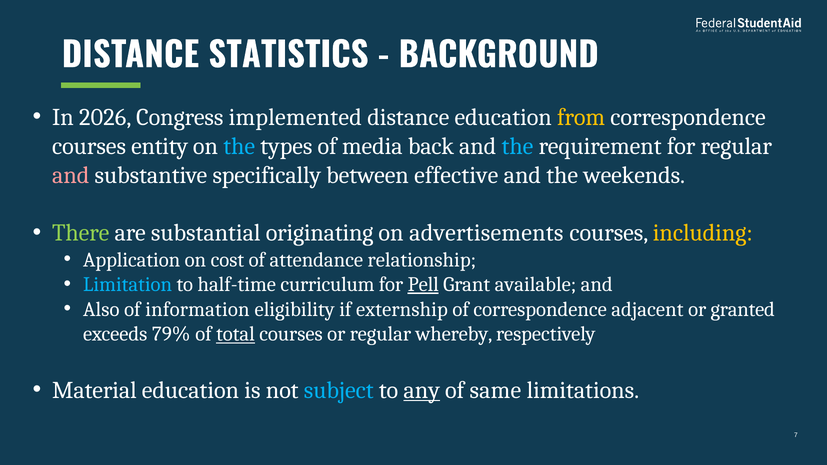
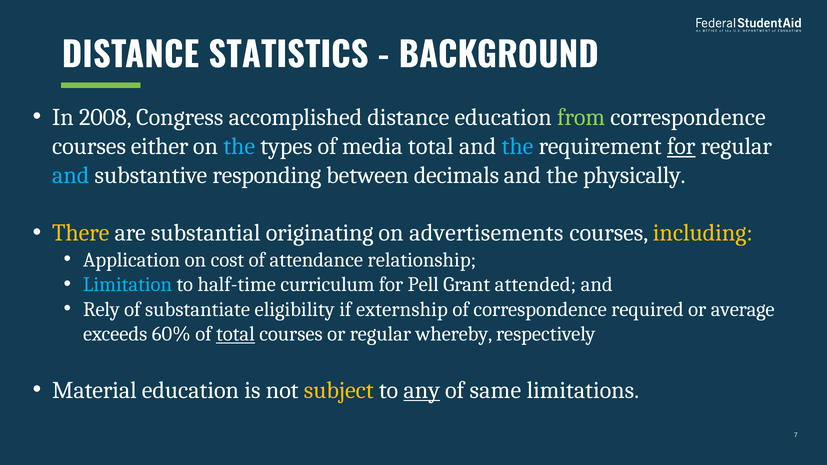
2026: 2026 -> 2008 (105, 117)
implemented: implemented -> accomplished (295, 117)
from colour: yellow -> light green (581, 117)
entity: entity -> either (160, 146)
media back: back -> total (431, 146)
for underline: none -> present (681, 146)
and colour: pink -> light blue (71, 175)
specifically: specifically -> responding (267, 175)
effective: effective -> decimals (456, 175)
weekends: weekends -> physically (634, 175)
There colour: light green -> yellow (81, 233)
Pell underline: present -> none (423, 285)
available: available -> attended (535, 285)
Also: Also -> Rely (101, 309)
information: information -> substantiate (198, 309)
adjacent: adjacent -> required (647, 309)
granted: granted -> average (743, 309)
79%: 79% -> 60% (171, 334)
subject colour: light blue -> yellow (339, 390)
